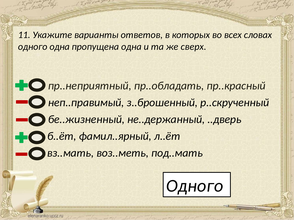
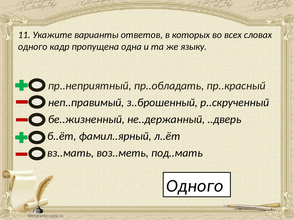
одного одна: одна -> кадр (59, 47)
сверх: сверх -> языку (194, 47)
